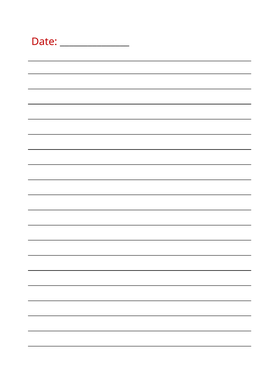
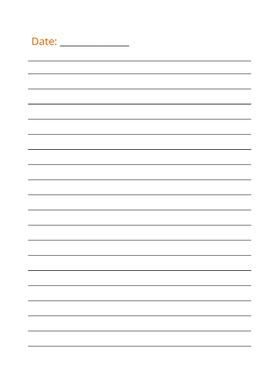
Date colour: red -> orange (44, 42)
